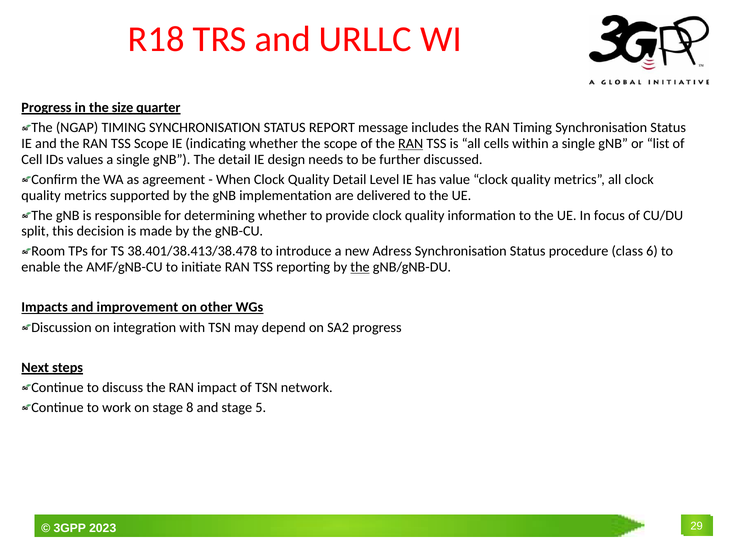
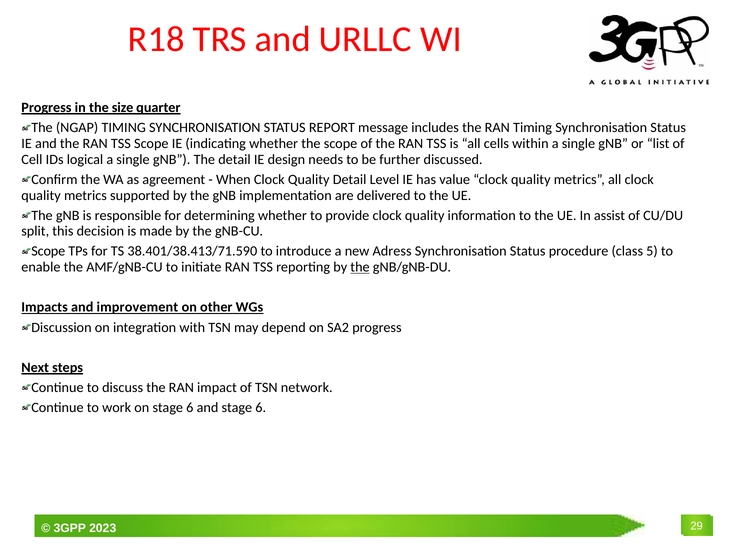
RAN underline: present -> none (411, 144)
values: values -> logical (85, 160)
focus: focus -> assist (609, 216)
Room: Room -> Scope (48, 252)
38.401/38.413/38.478: 38.401/38.413/38.478 -> 38.401/38.413/71.590 (192, 252)
6: 6 -> 5 (652, 252)
on stage 8: 8 -> 6 (190, 408)
and stage 5: 5 -> 6 (261, 408)
